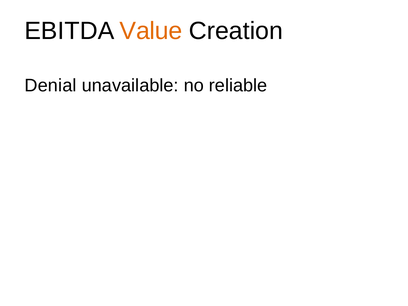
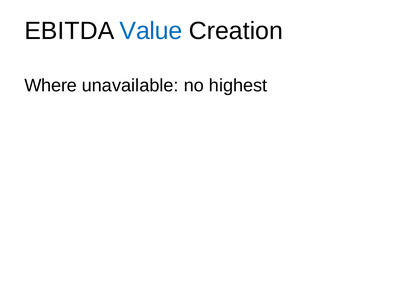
Value colour: orange -> blue (151, 31)
Denial: Denial -> Where (51, 86)
reliable: reliable -> highest (238, 86)
